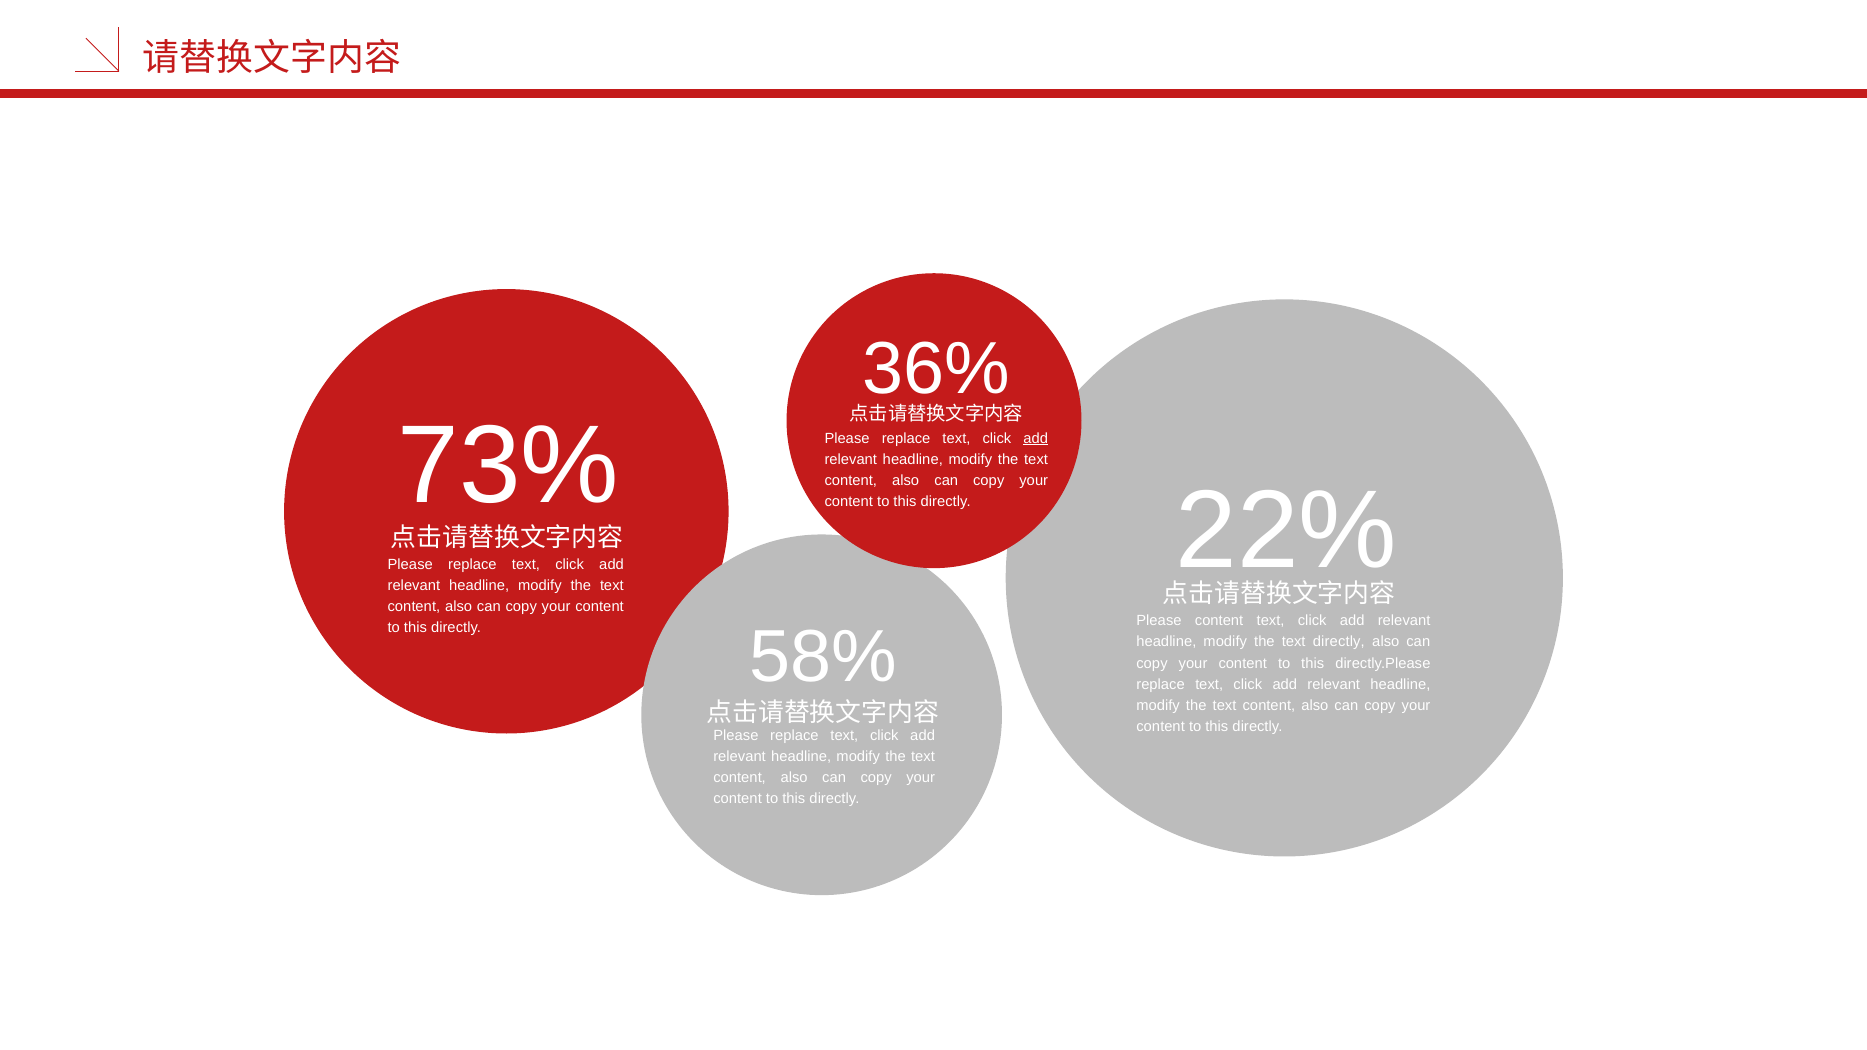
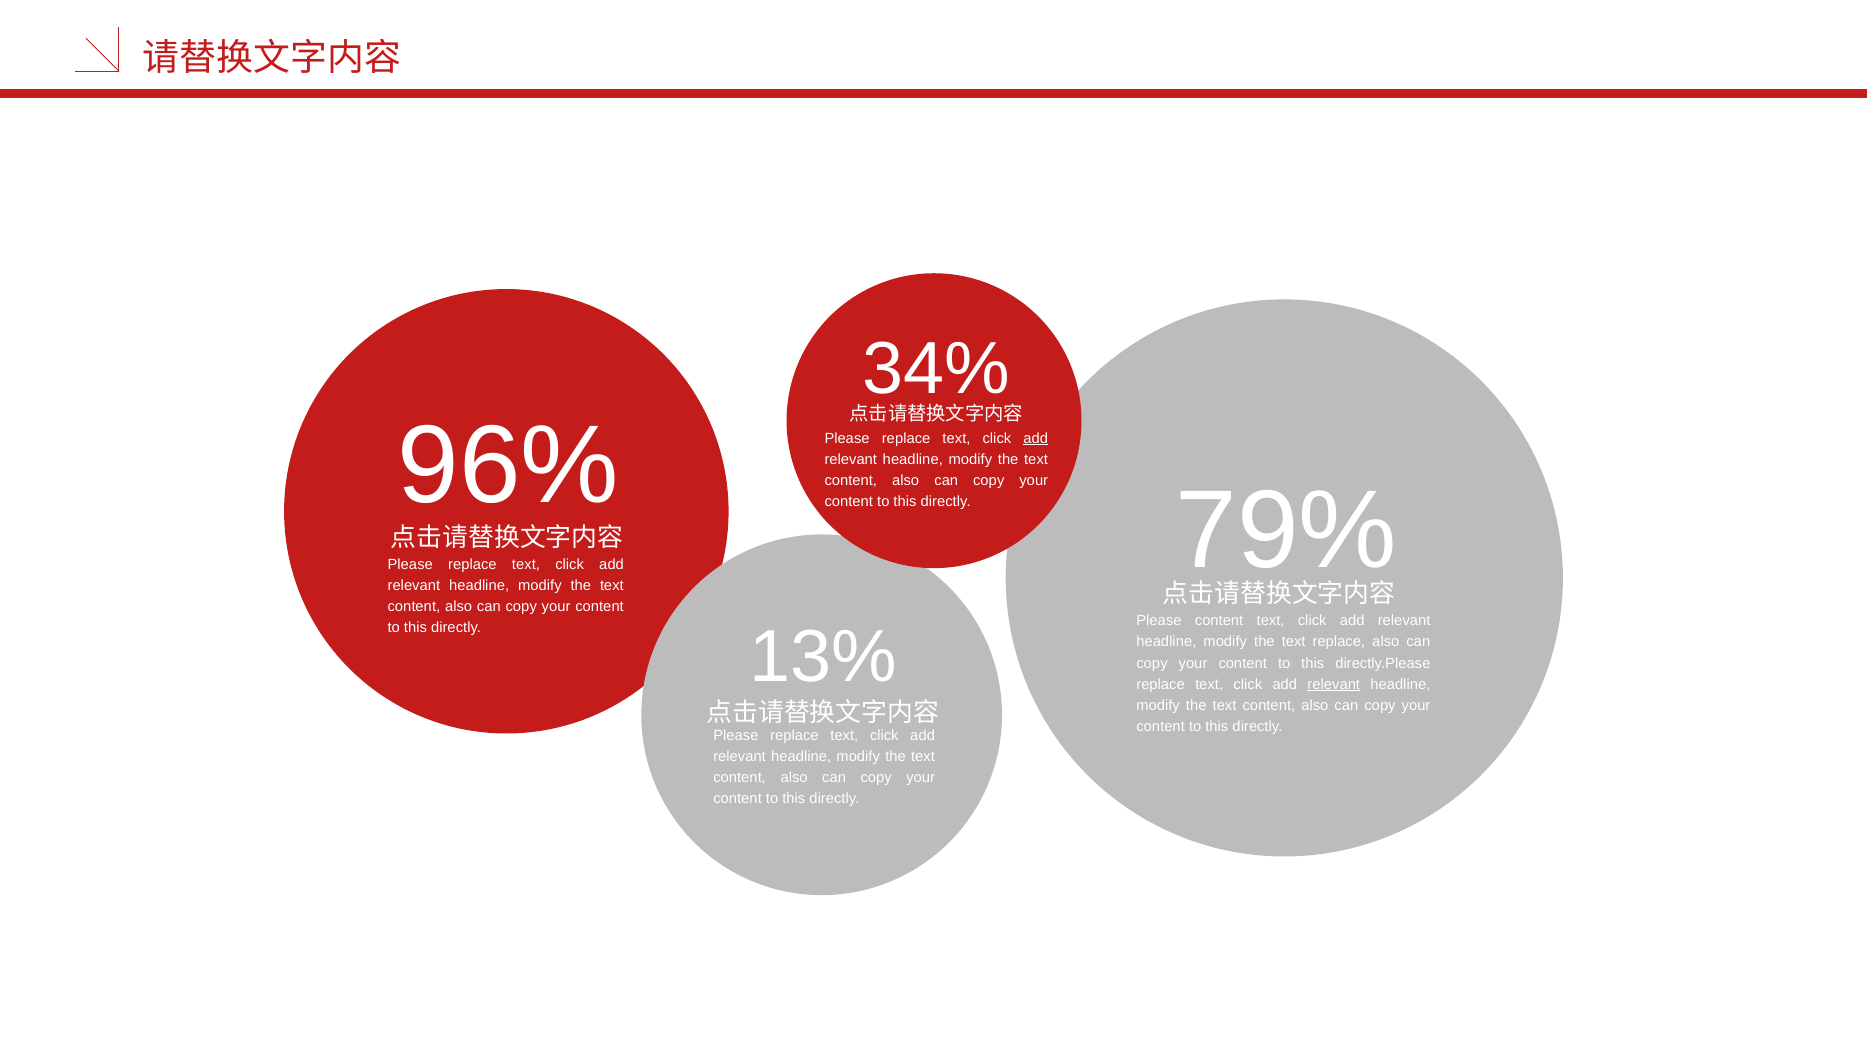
36%: 36% -> 34% (936, 369)
73%: 73% -> 96% (508, 466)
22%: 22% -> 79% (1287, 531)
58%: 58% -> 13% (824, 658)
text directly: directly -> replace (1339, 642)
relevant underline: none -> present (1334, 684)
